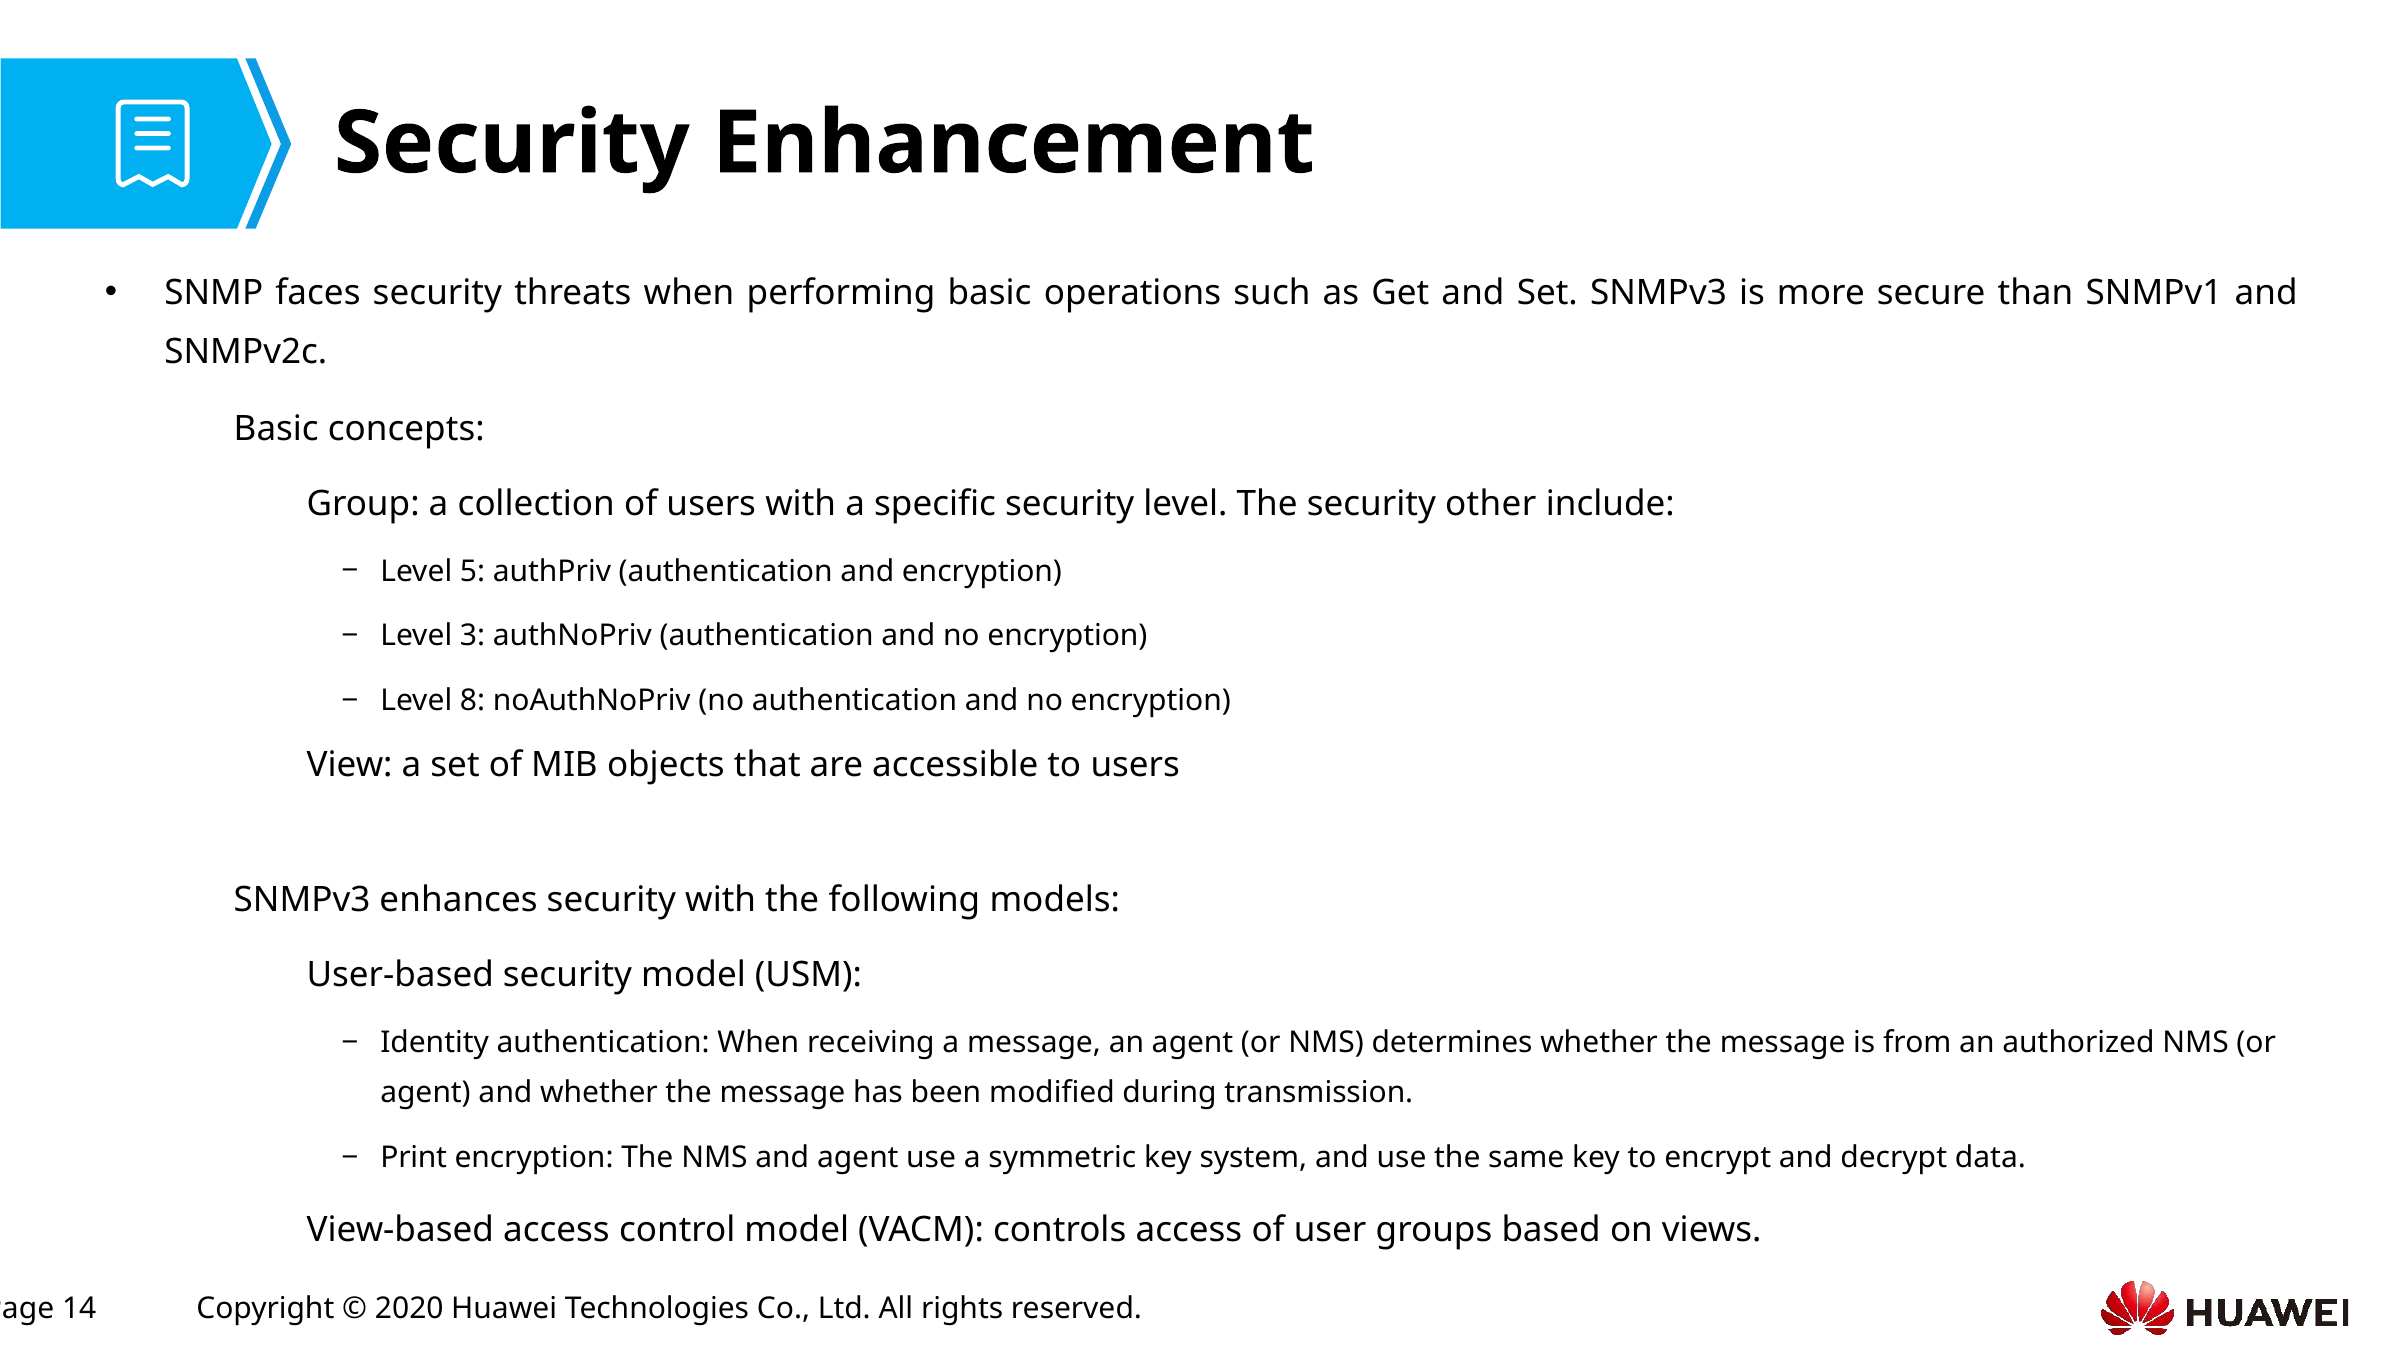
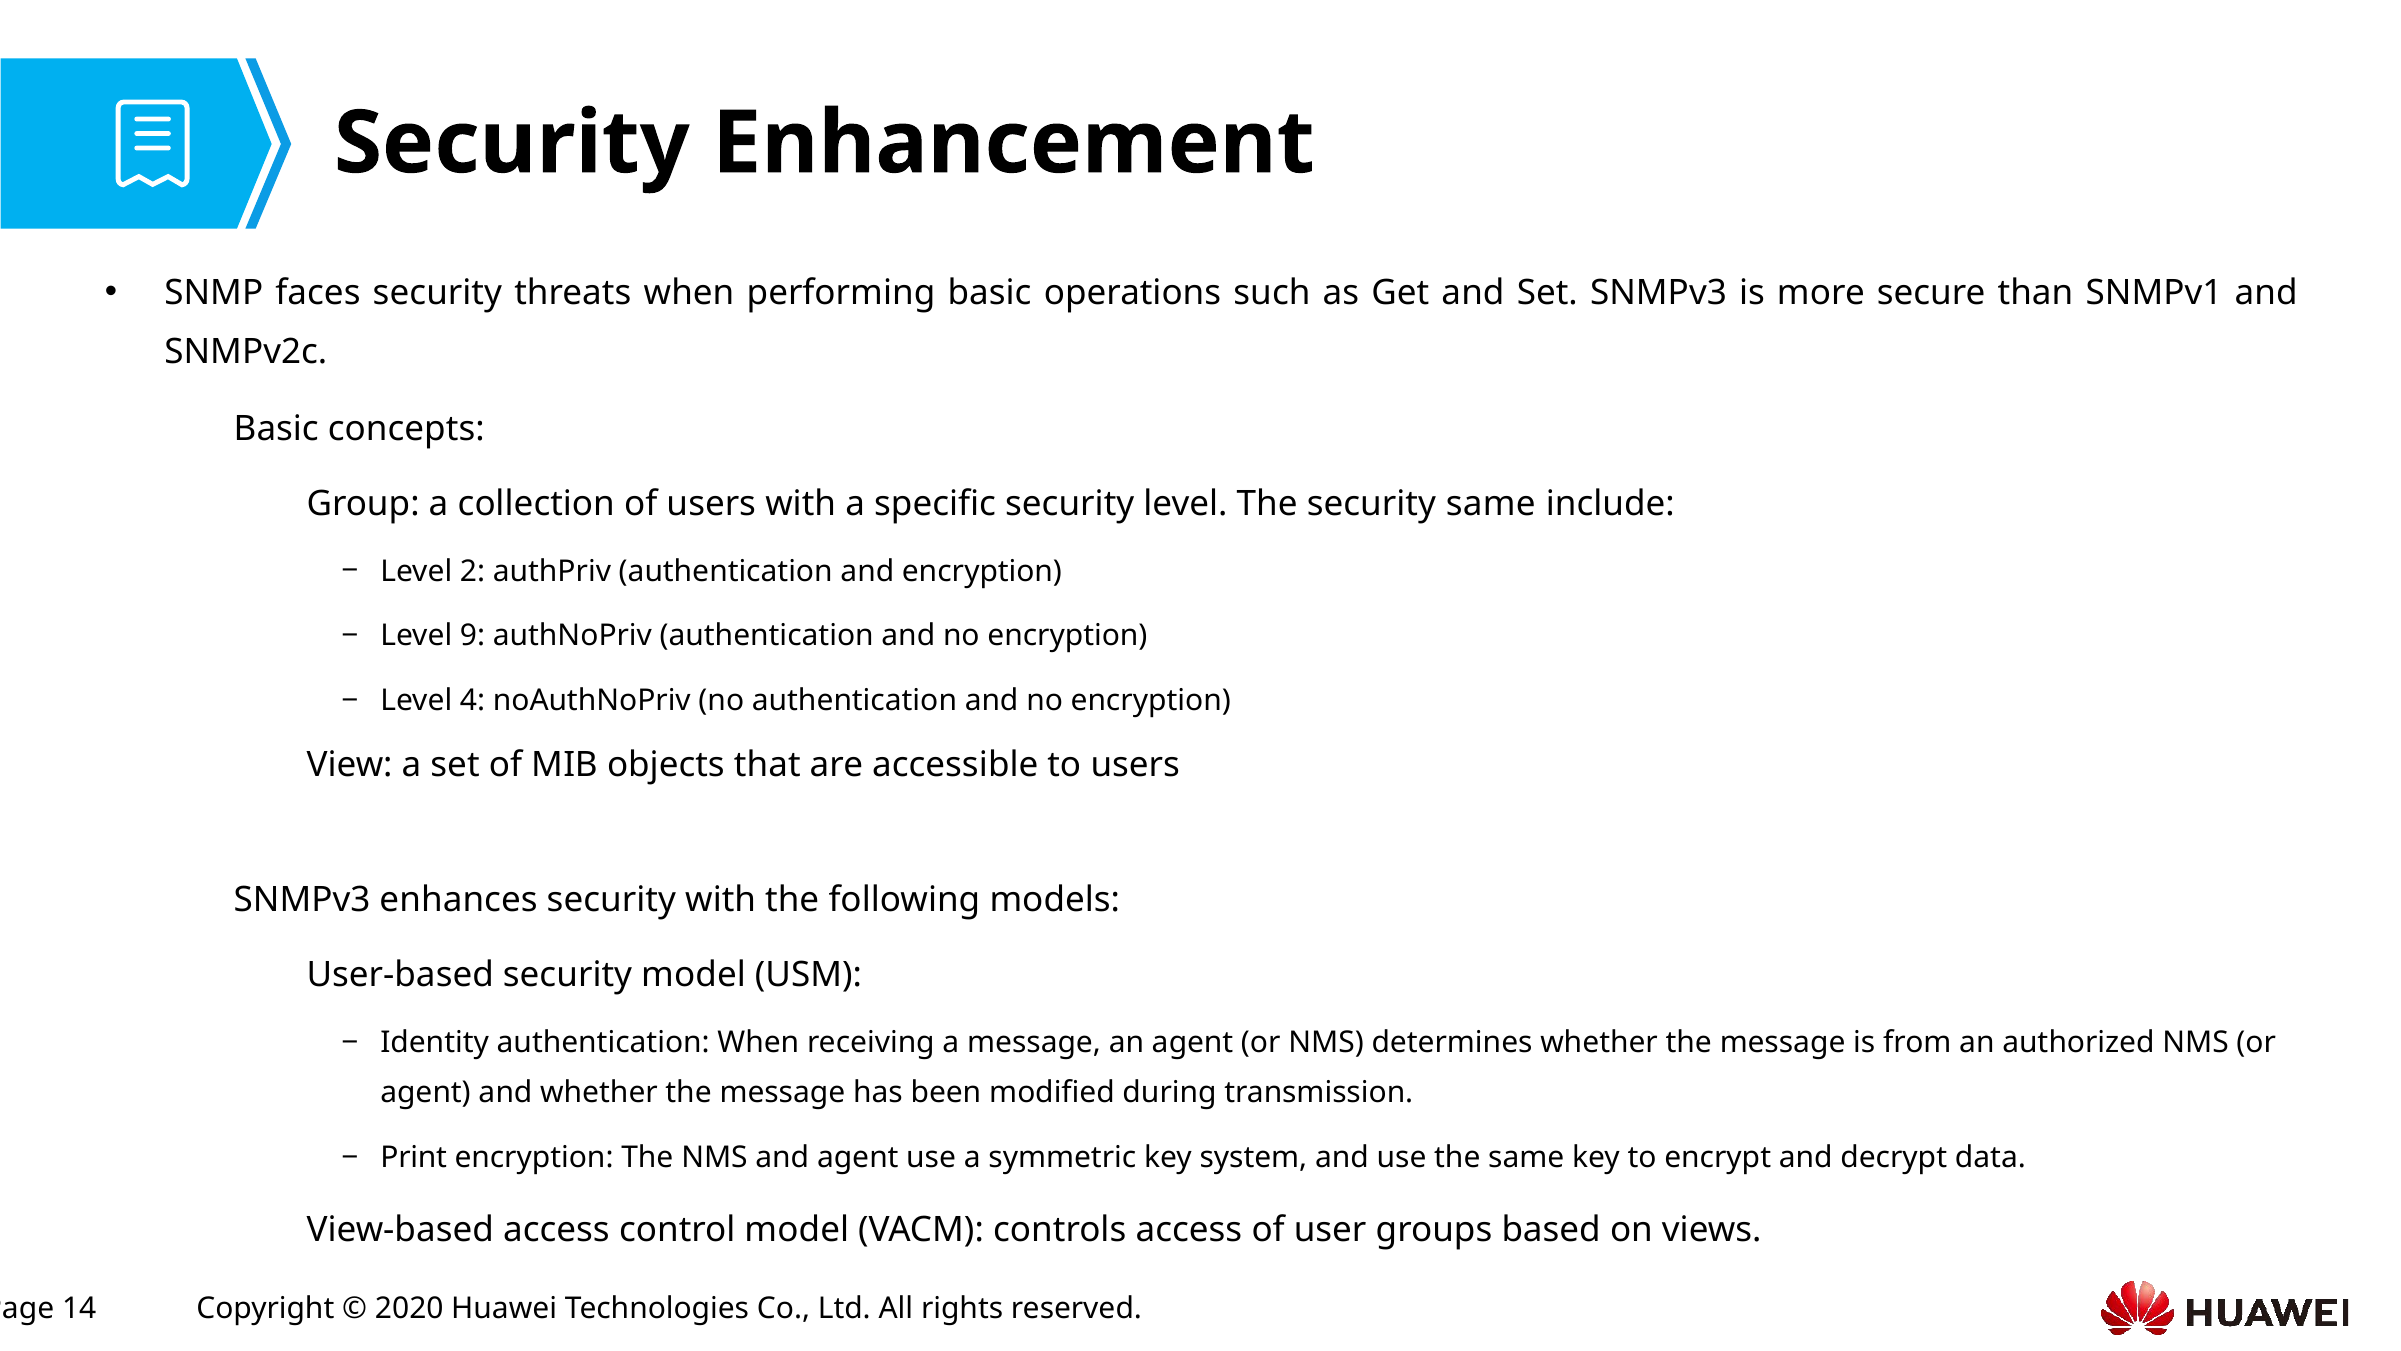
security other: other -> same (1491, 504)
5: 5 -> 2 (472, 571)
3: 3 -> 9 (472, 636)
8: 8 -> 4 (472, 701)
